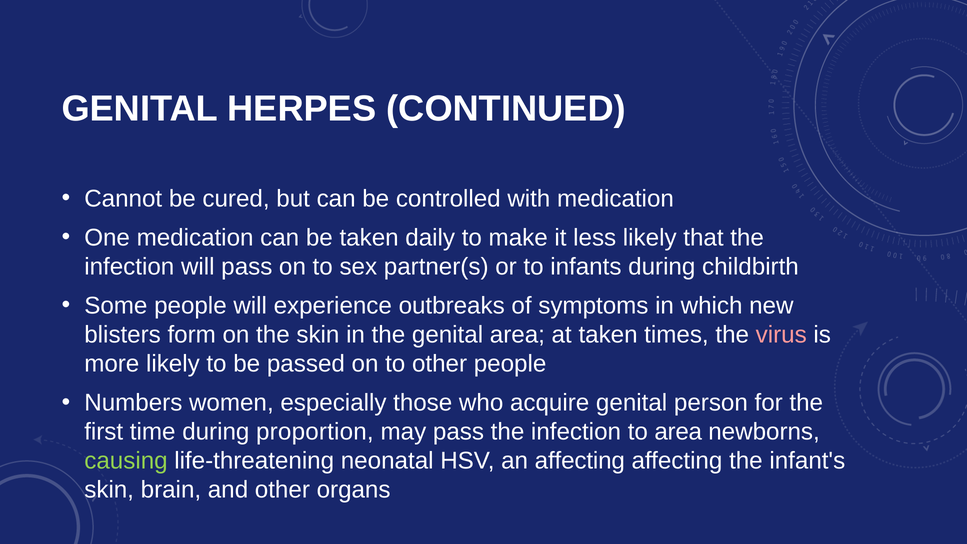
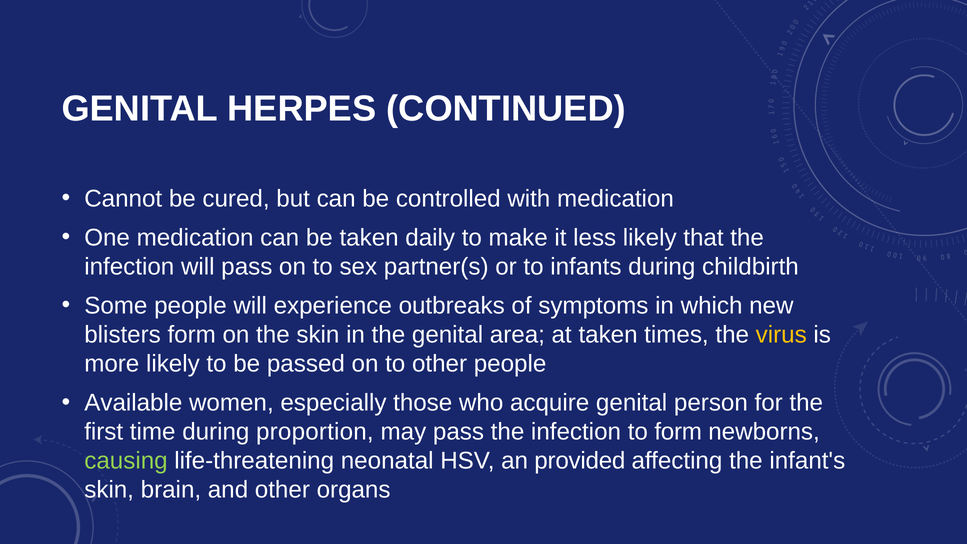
virus colour: pink -> yellow (781, 335)
Numbers: Numbers -> Available (133, 403)
to area: area -> form (678, 432)
an affecting: affecting -> provided (580, 461)
